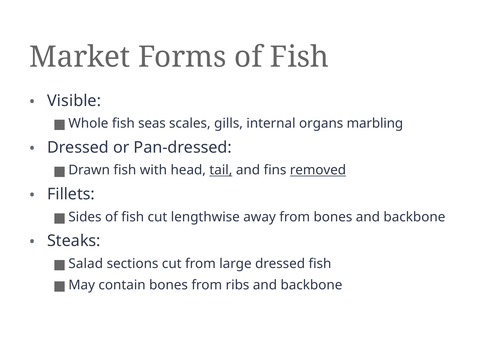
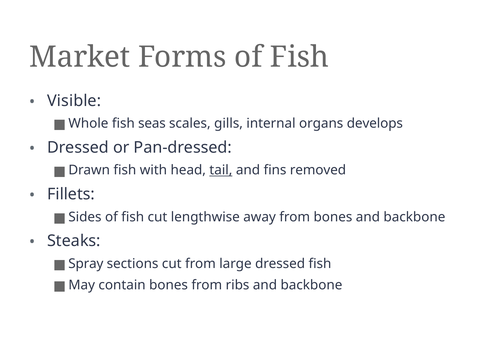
marbling: marbling -> develops (375, 123)
removed underline: present -> none (318, 170)
Salad: Salad -> Spray (86, 264)
